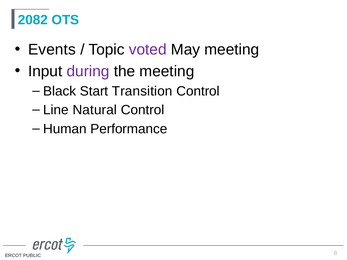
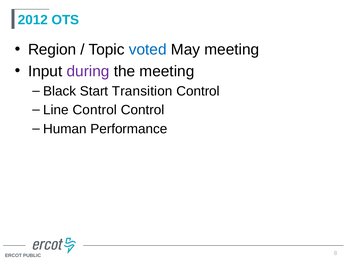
2082: 2082 -> 2012 (33, 20)
Events: Events -> Region (52, 50)
voted colour: purple -> blue (148, 50)
Line Natural: Natural -> Control (95, 110)
